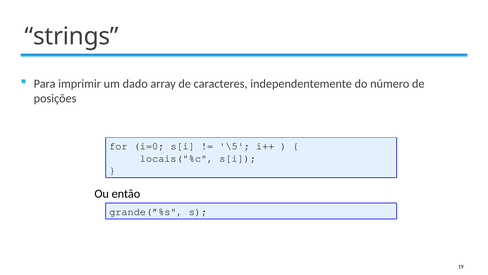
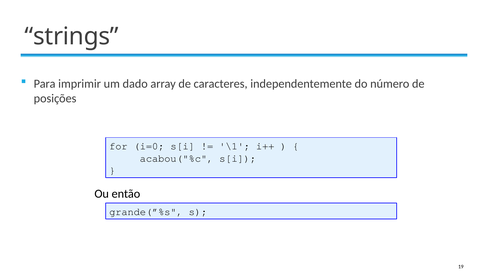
\5: \5 -> \1 (235, 146)
locais("%c: locais("%c -> acabou("%c (177, 158)
